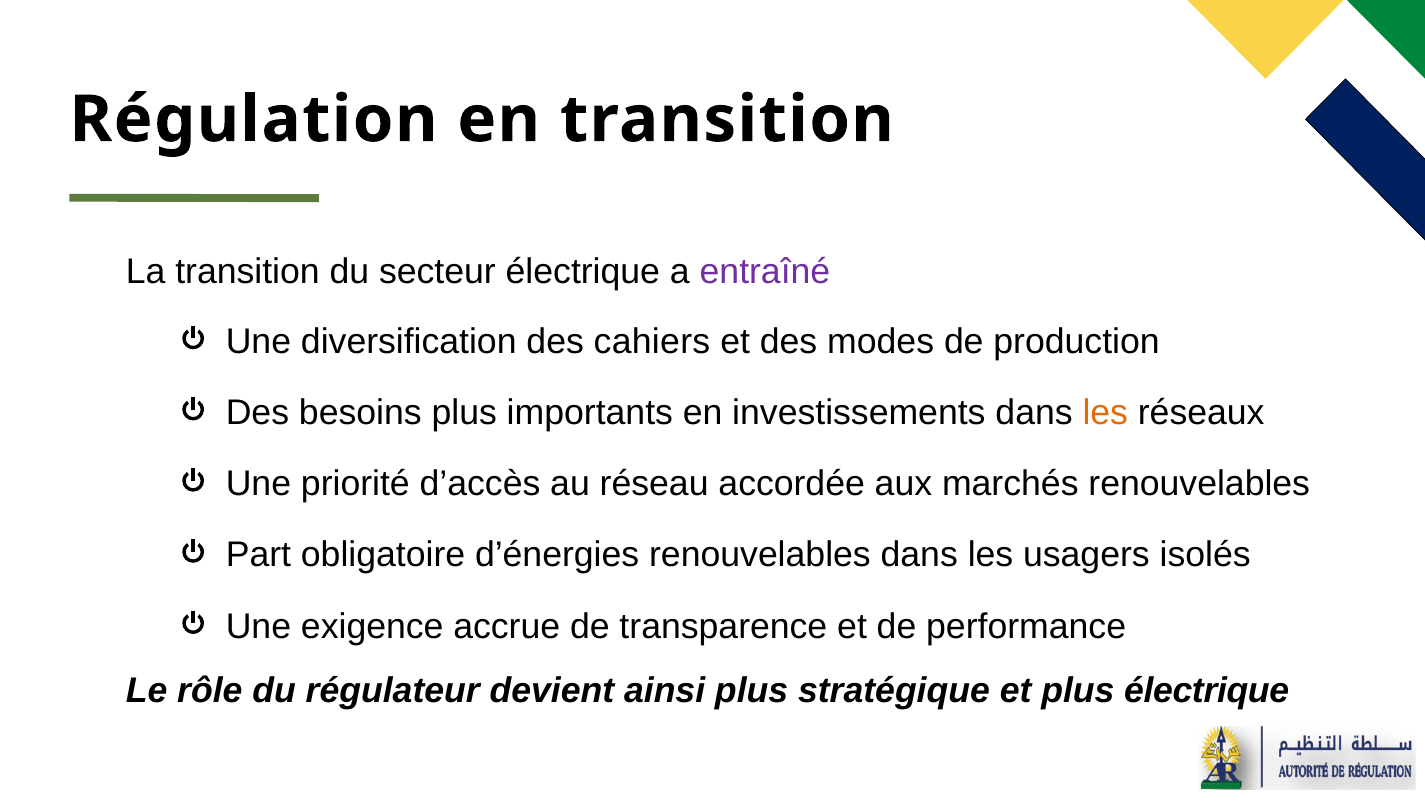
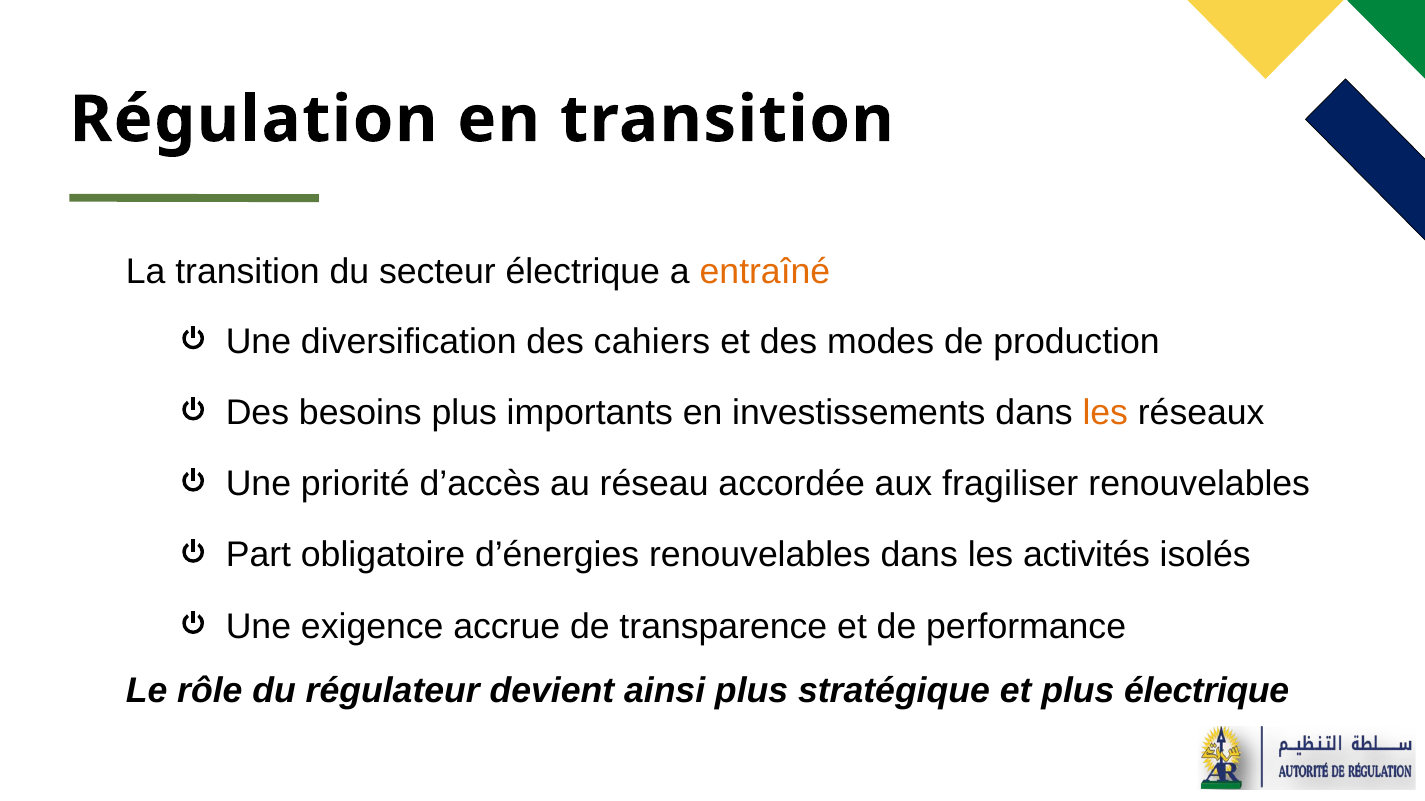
entraîné colour: purple -> orange (765, 271)
marchés: marchés -> fragiliser (1010, 484)
usagers: usagers -> activités (1087, 556)
